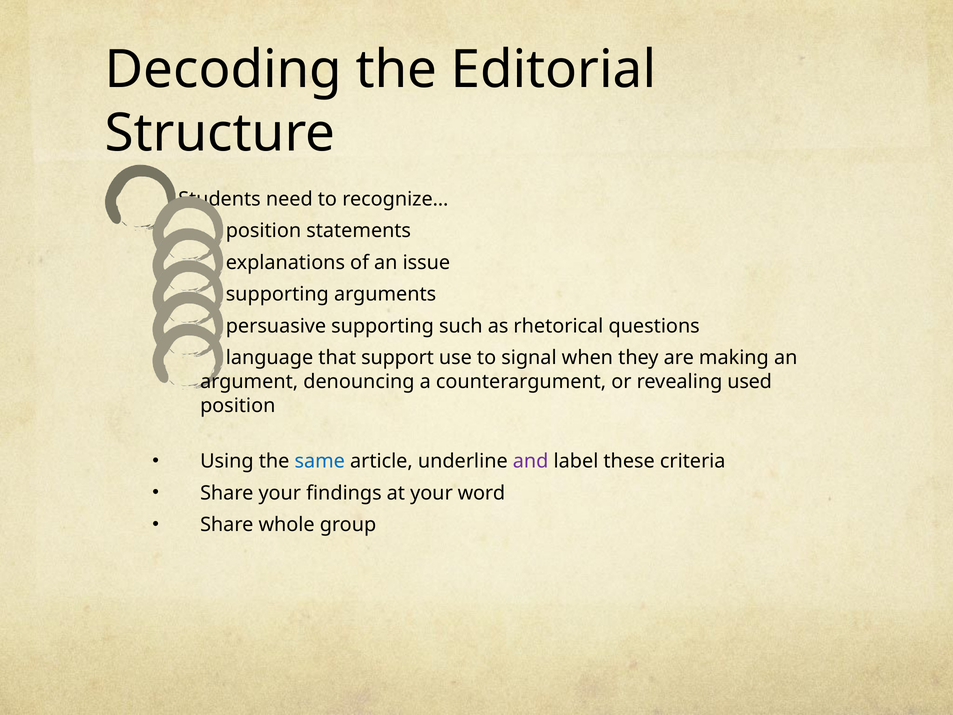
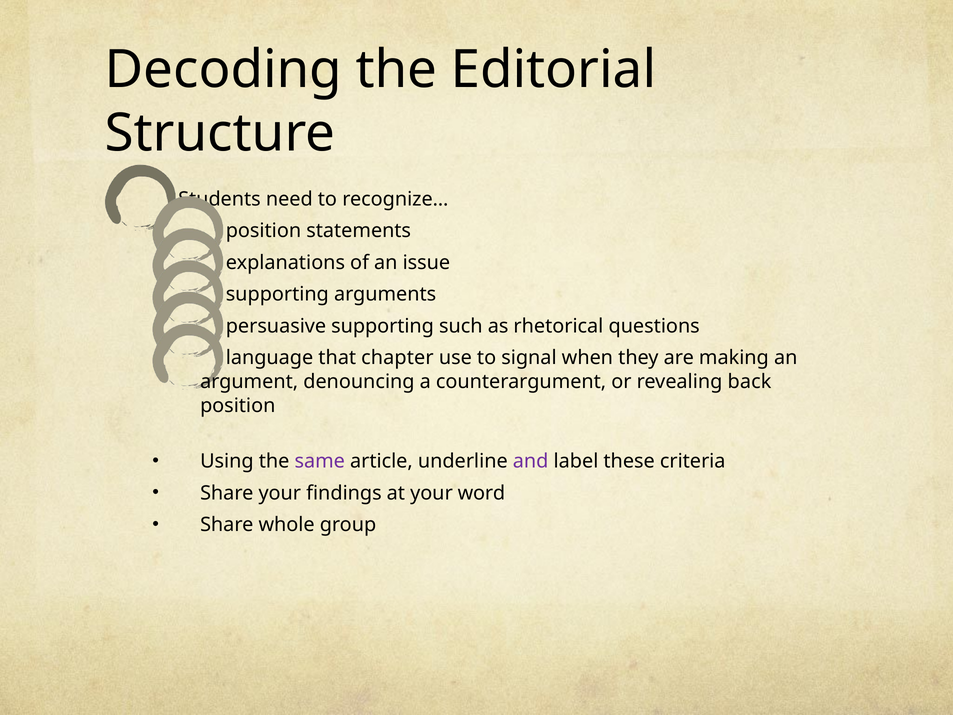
support: support -> chapter (397, 358)
used: used -> back (749, 382)
same colour: blue -> purple (320, 461)
